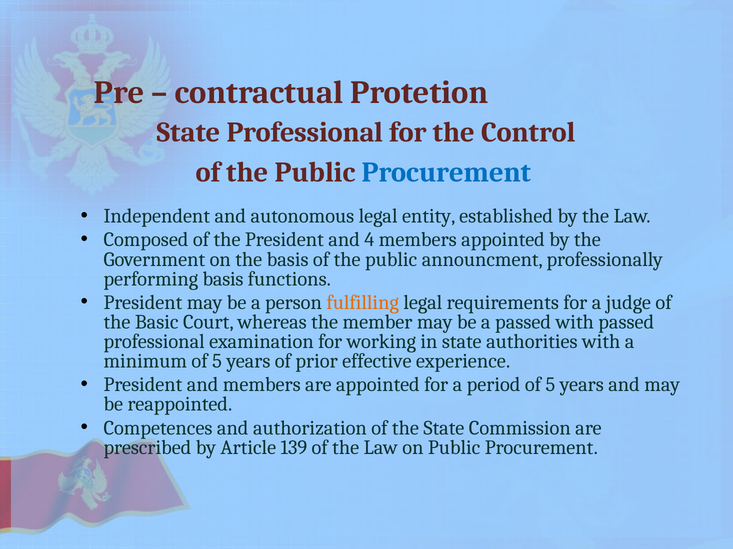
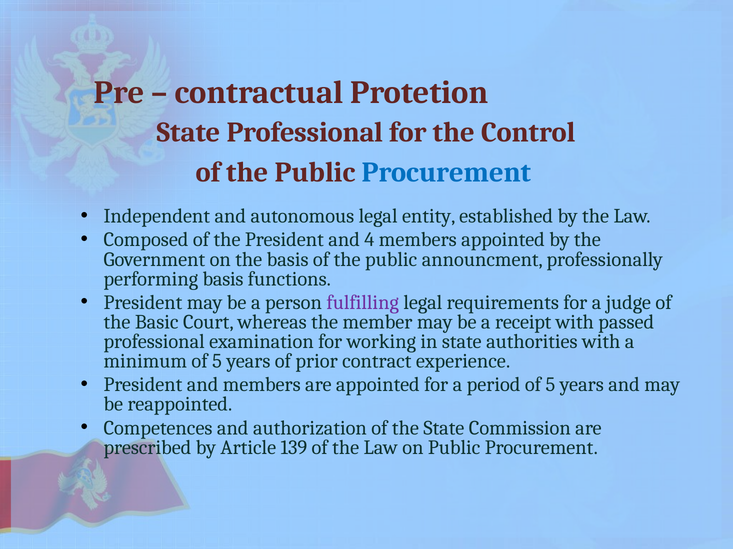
fulfilling colour: orange -> purple (363, 303)
a passed: passed -> receipt (523, 322)
effective: effective -> contract (377, 362)
